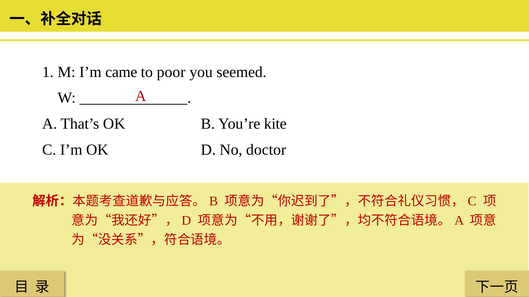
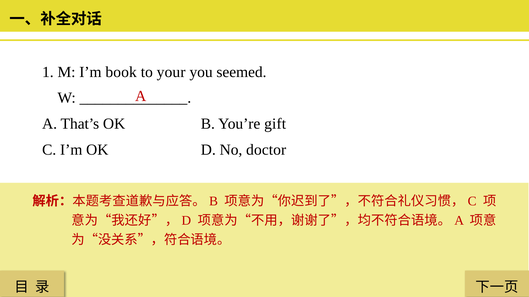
came: came -> book (121, 72)
poor: poor -> your (171, 72)
kite: kite -> gift (275, 124)
